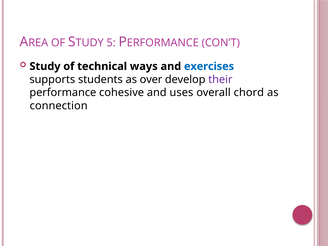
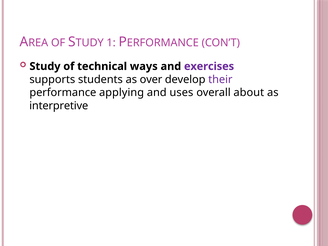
5: 5 -> 1 (111, 43)
exercises colour: blue -> purple (209, 66)
cohesive: cohesive -> applying (122, 93)
chord: chord -> about (249, 93)
connection: connection -> interpretive (59, 106)
